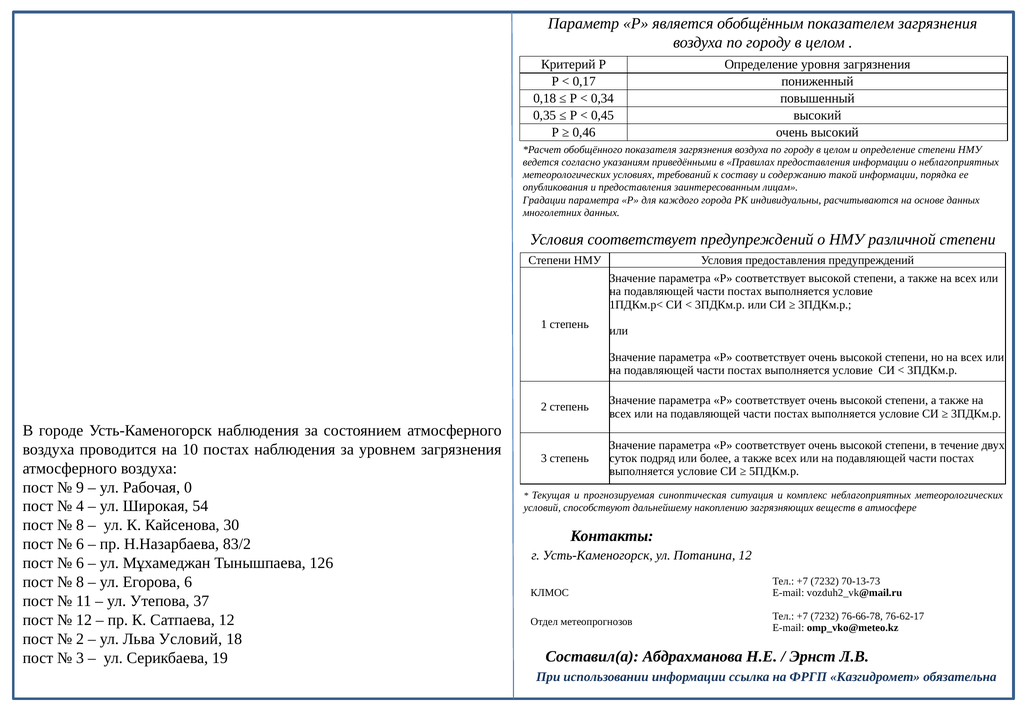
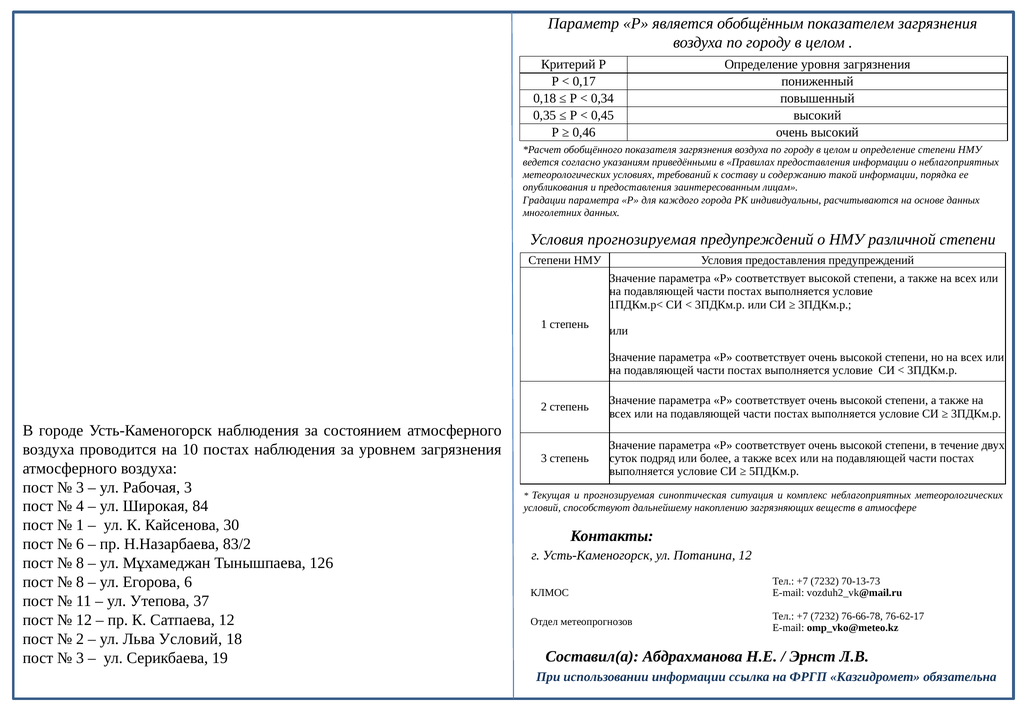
Условия соответствует: соответствует -> прогнозируемая (642, 240)
9: 9 -> 3 (80, 487)
Рабочая 0: 0 -> 3 (188, 487)
54: 54 -> 84 (200, 506)
8: 8 -> 1 (80, 525)
6: 6 -> 8 (80, 563)
